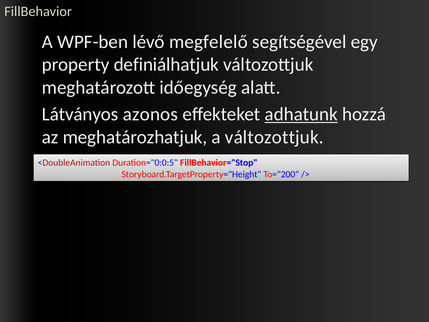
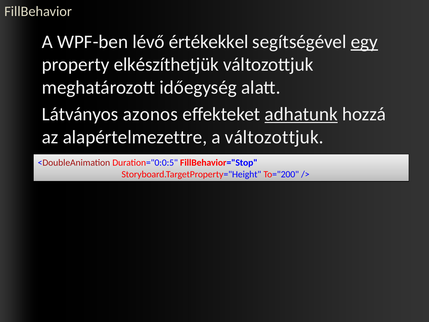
megfelelő: megfelelő -> értékekkel (209, 42)
egy underline: none -> present (364, 42)
definiálhatjuk: definiálhatjuk -> elkészíthetjük (166, 65)
meghatározhatjuk: meghatározhatjuk -> alapértelmezettre (135, 137)
